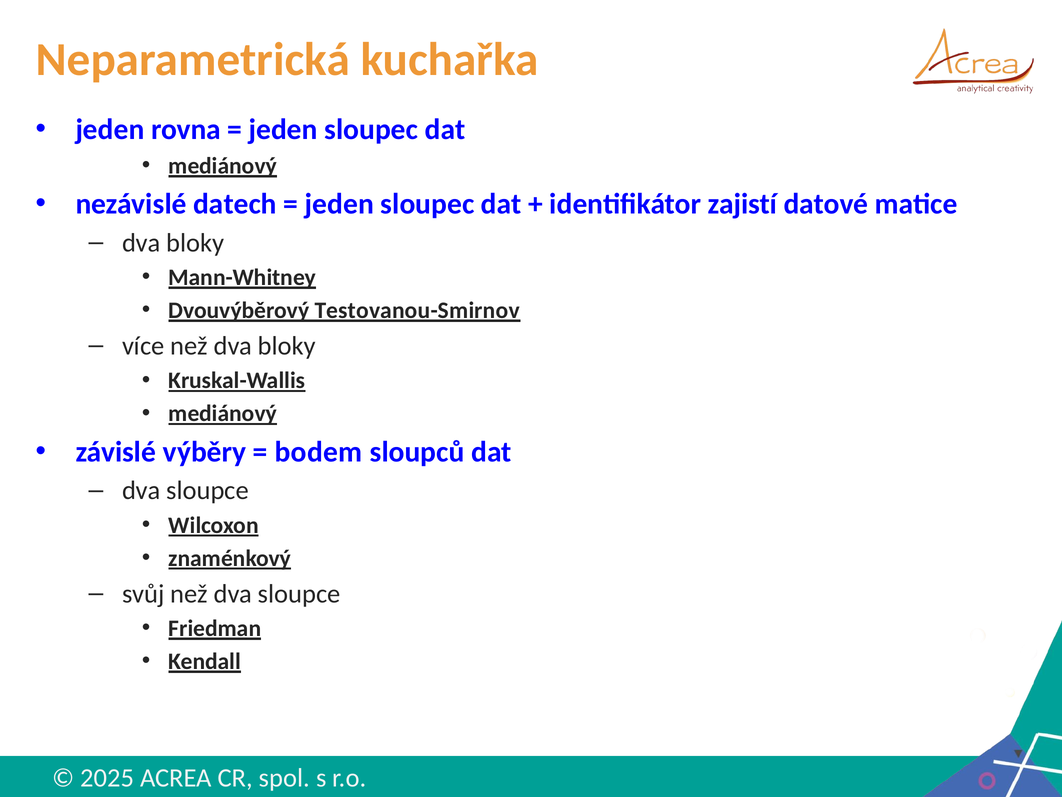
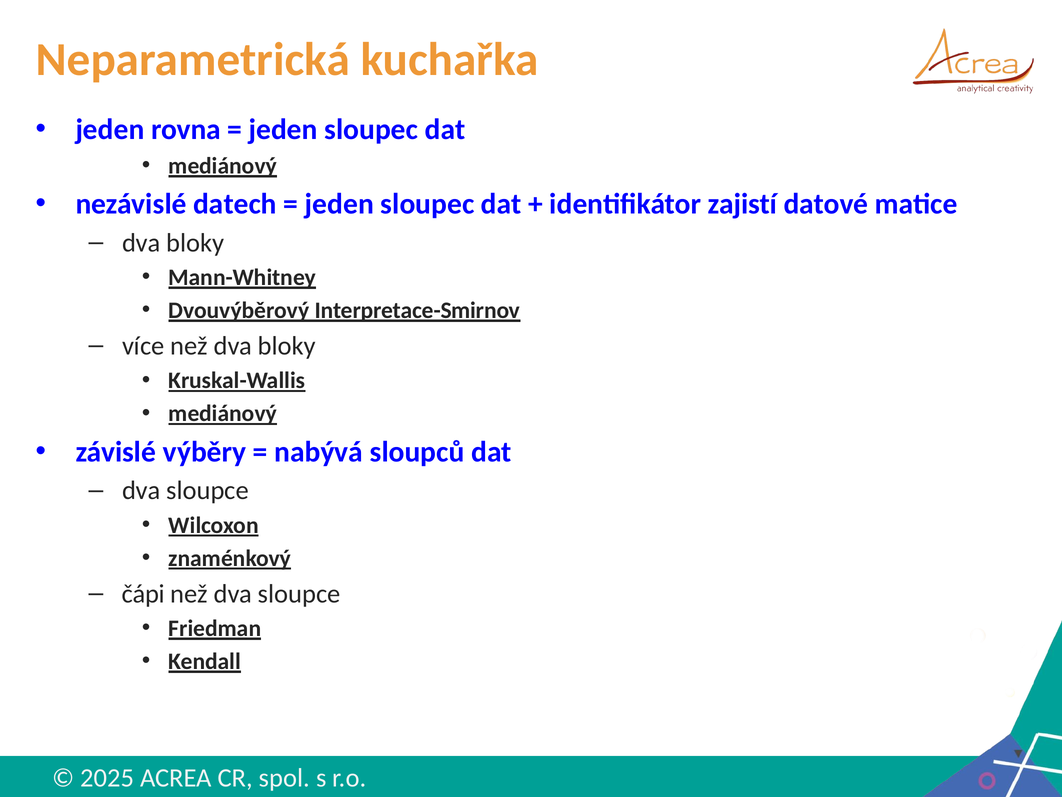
Testovanou-Smirnov: Testovanou-Smirnov -> Interpretace-Smirnov (417, 310)
bodem: bodem -> nabývá (319, 452)
svůj: svůj -> čápi (143, 594)
